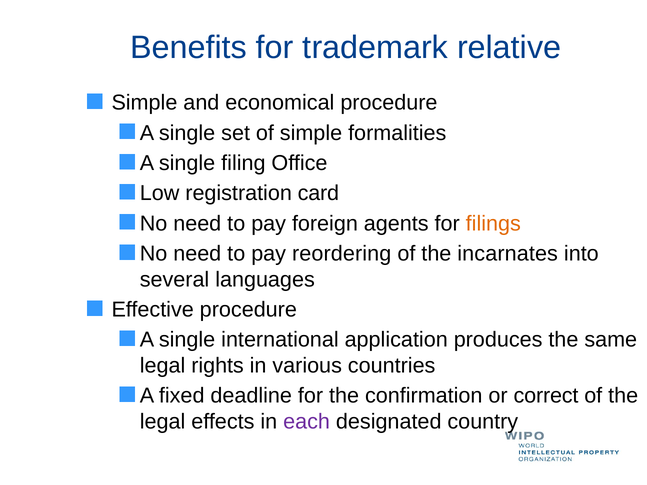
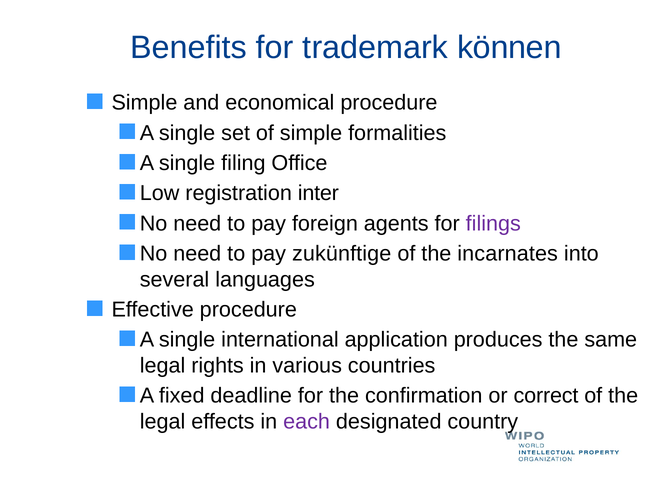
relative: relative -> können (509, 48)
card: card -> inter (318, 193)
filings colour: orange -> purple (493, 224)
reordering: reordering -> zukünftige (342, 254)
